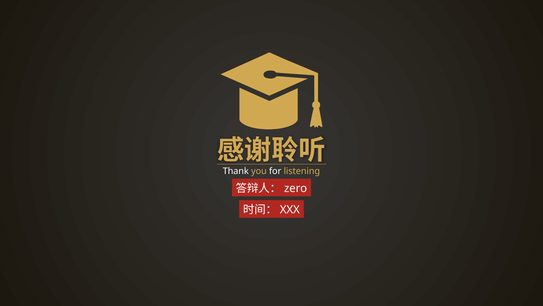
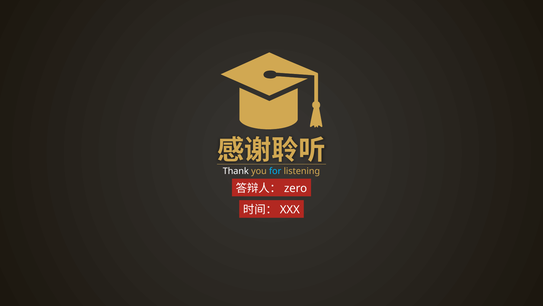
for colour: white -> light blue (275, 171)
